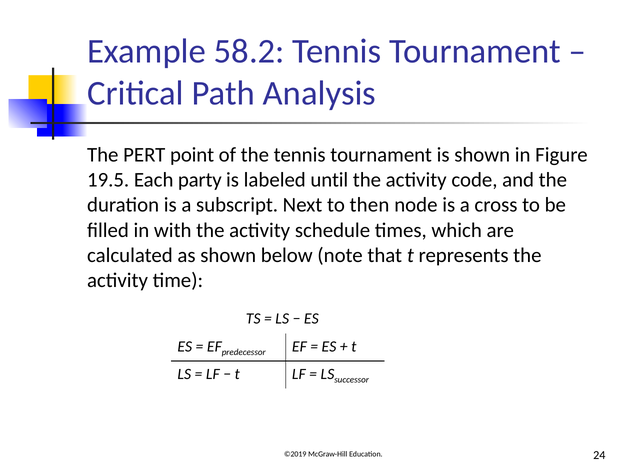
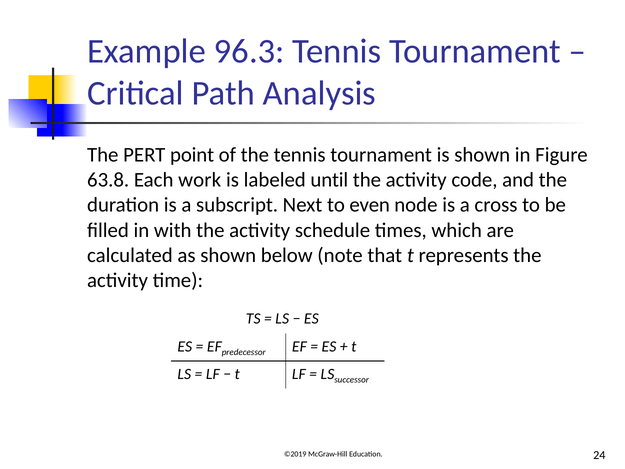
58.2: 58.2 -> 96.3 (249, 51)
19.5: 19.5 -> 63.8 (108, 180)
party: party -> work (200, 180)
then: then -> even (370, 205)
